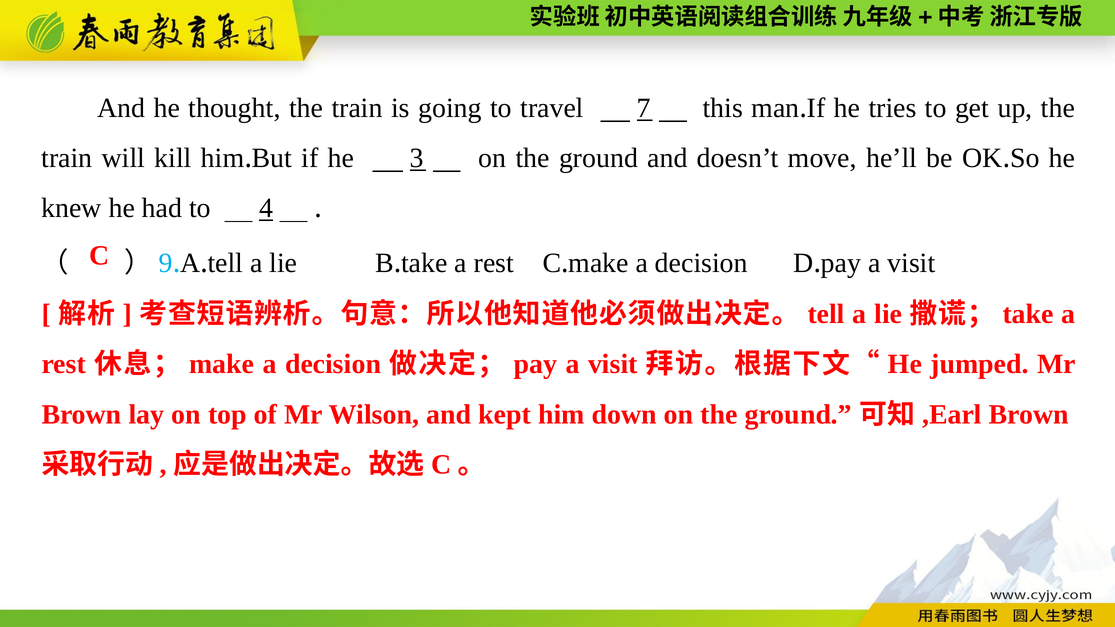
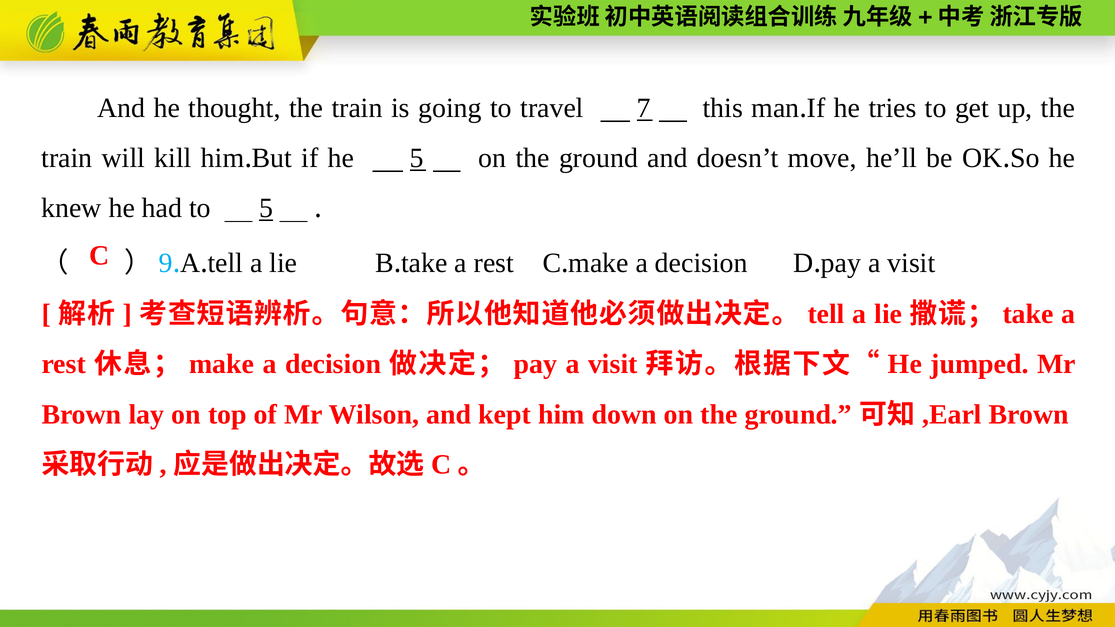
he 3: 3 -> 5 (417, 158)
to 4: 4 -> 5 (266, 208)
